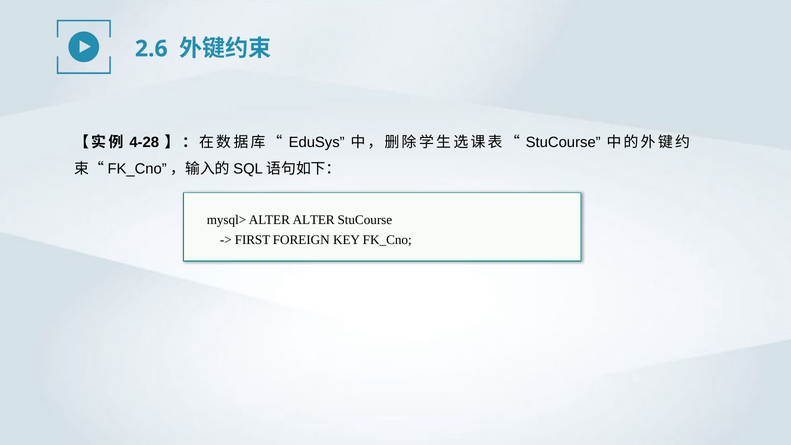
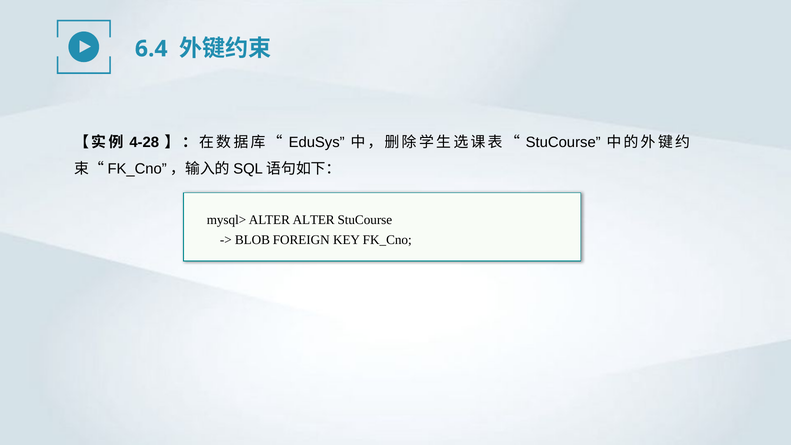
2.6: 2.6 -> 6.4 (151, 49)
FIRST: FIRST -> BLOB (252, 240)
